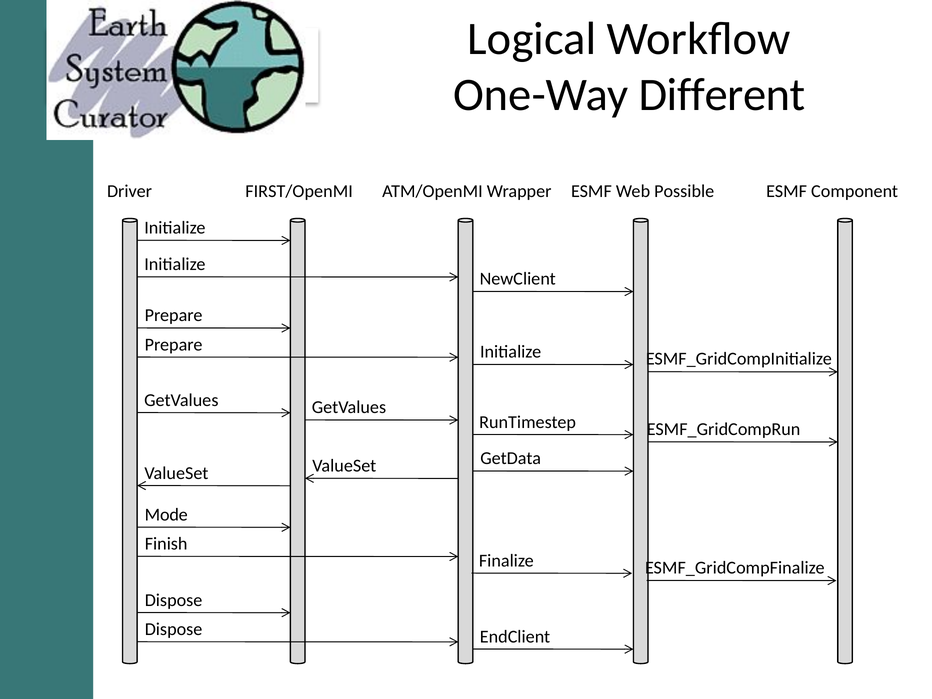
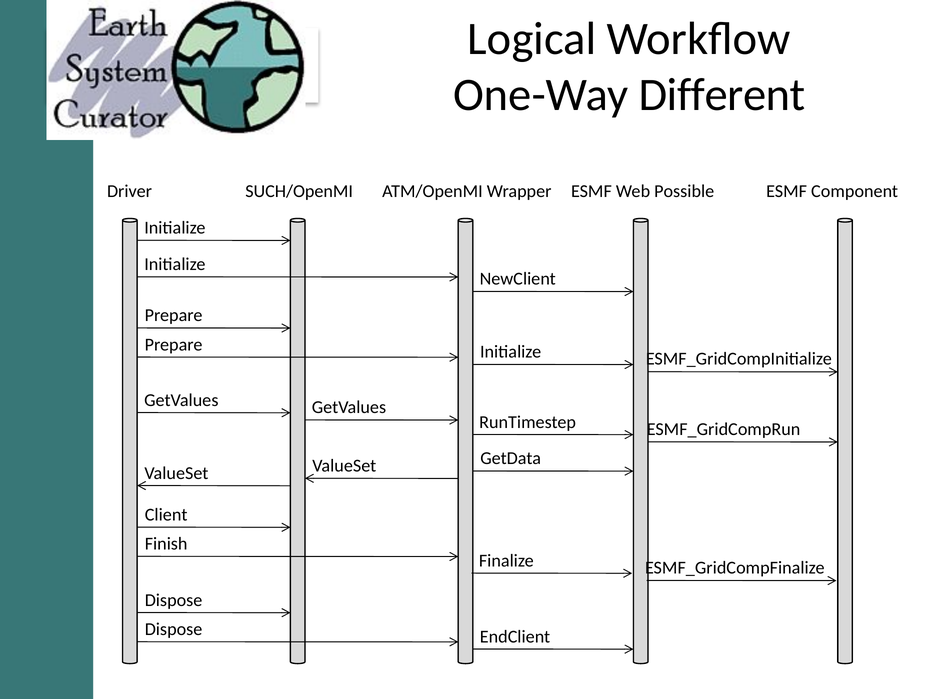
FIRST/OpenMI: FIRST/OpenMI -> SUCH/OpenMI (299, 191)
Mode: Mode -> Client (166, 515)
